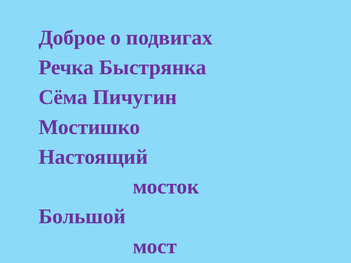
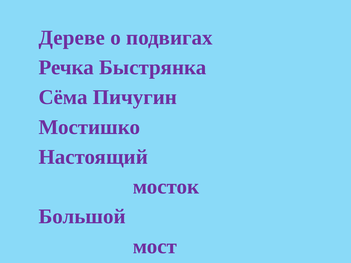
Доброе: Доброе -> Дереве (72, 38)
